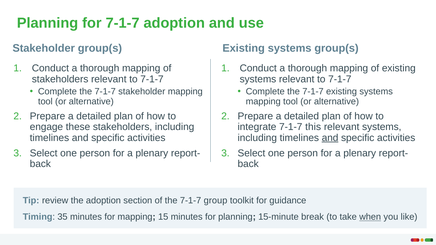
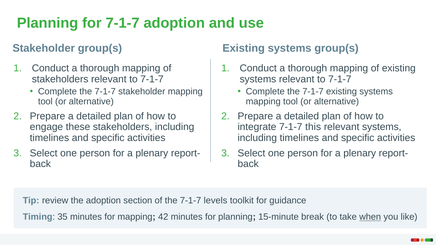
and underline: present -> none (330, 138)
group: group -> levels (216, 201)
15: 15 -> 42 (163, 217)
